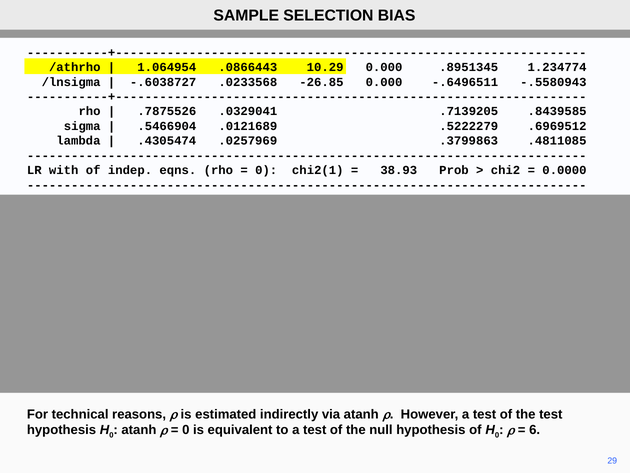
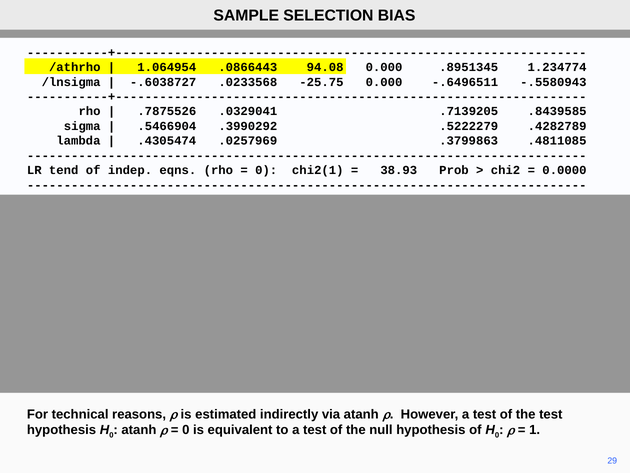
10.29: 10.29 -> 94.08 (325, 67)
-26.85: -26.85 -> -25.75 (321, 82)
.0121689: .0121689 -> .3990292 (248, 126)
.6969512: .6969512 -> .4282789 (557, 126)
with: with -> tend (64, 170)
6: 6 -> 1 (535, 430)
